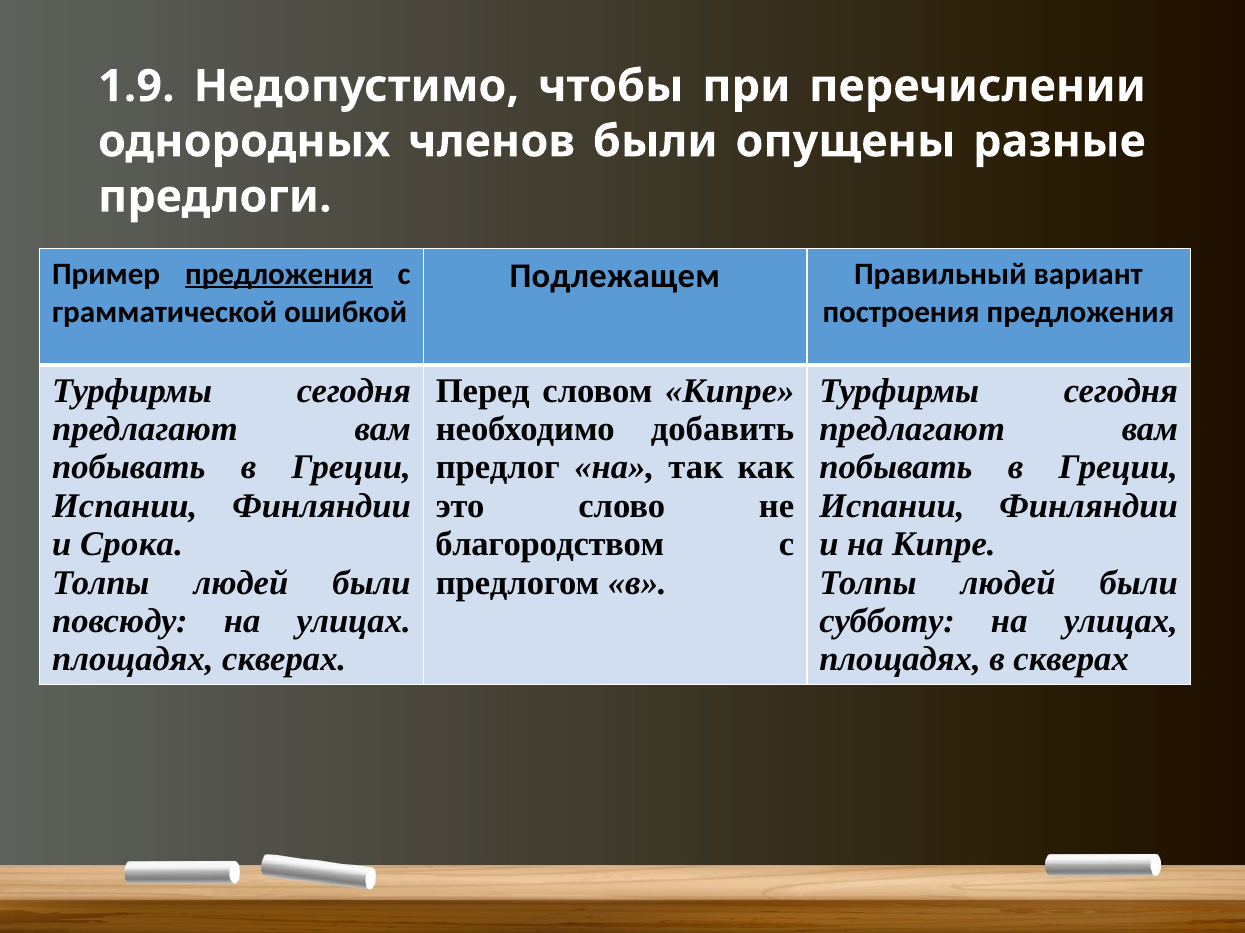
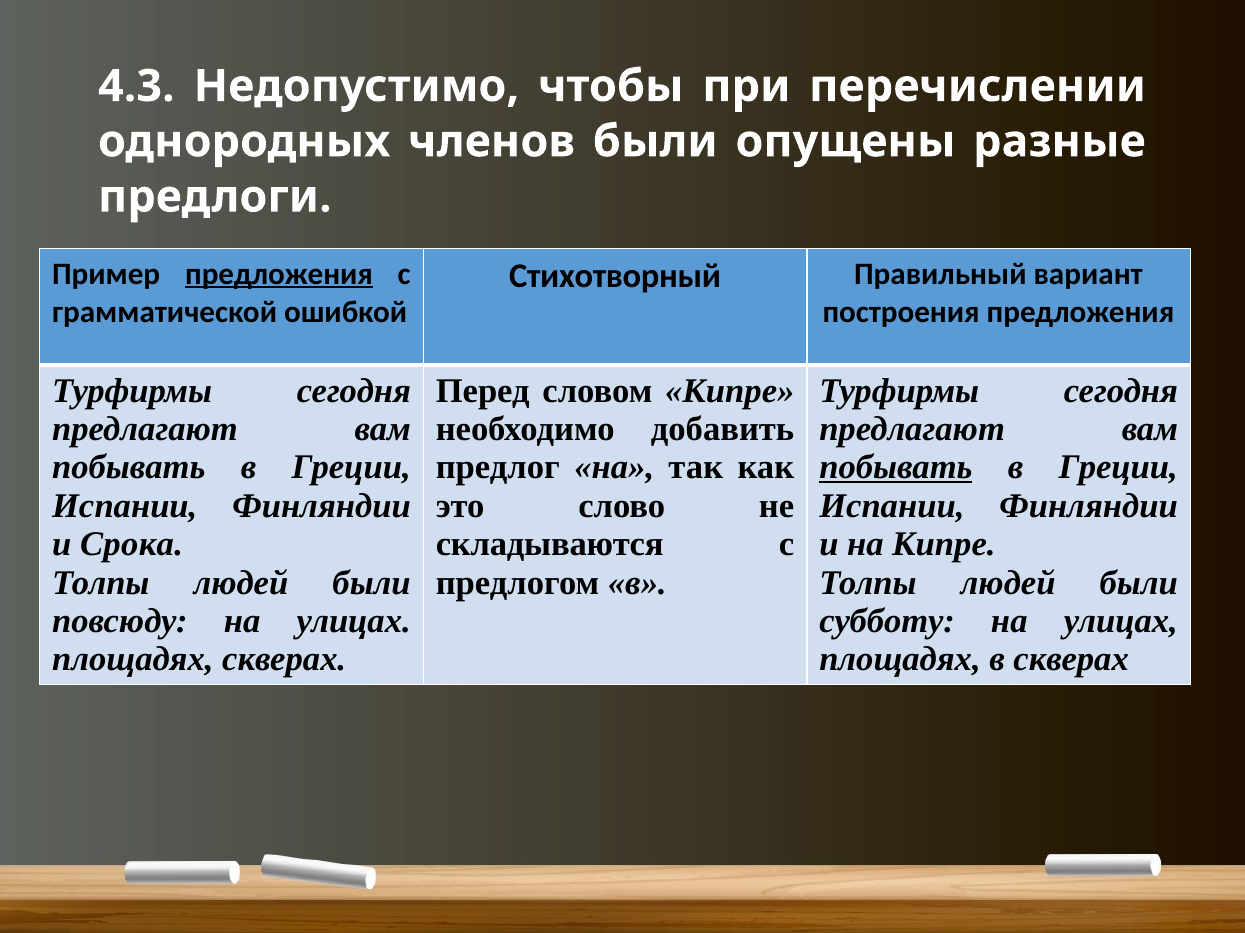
1.9: 1.9 -> 4.3 (136, 86)
Подлежащем: Подлежащем -> Стихотворный (615, 276)
побывать underline: none -> present (896, 468)
благородством: благородством -> складываются (550, 545)
